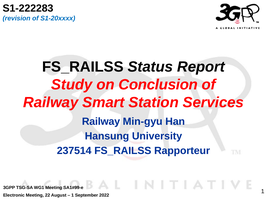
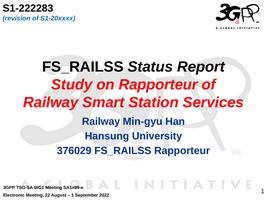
on Conclusion: Conclusion -> Rapporteur (158, 85)
237514: 237514 -> 376029 (74, 151)
